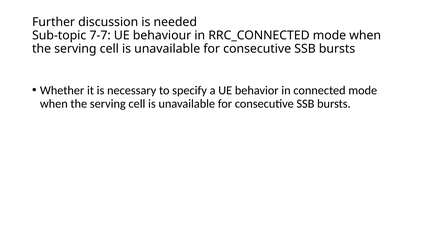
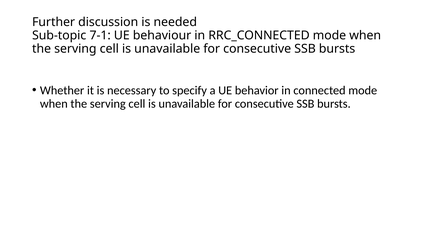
7-7: 7-7 -> 7-1 (100, 35)
